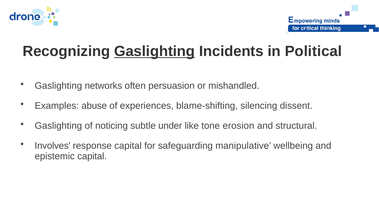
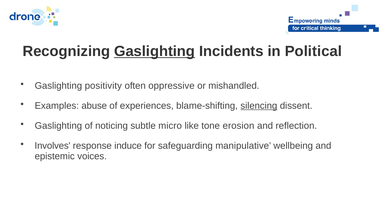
networks: networks -> positivity (103, 86)
persuasion: persuasion -> oppressive (171, 86)
silencing underline: none -> present (259, 106)
under: under -> micro (170, 126)
structural: structural -> reflection (296, 126)
response capital: capital -> induce (128, 146)
epistemic capital: capital -> voices (92, 156)
